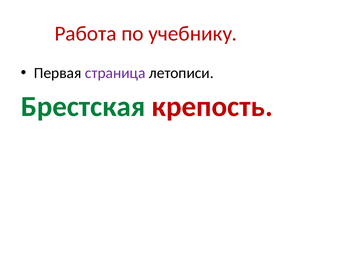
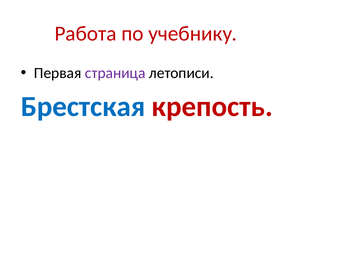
Брестская colour: green -> blue (83, 106)
